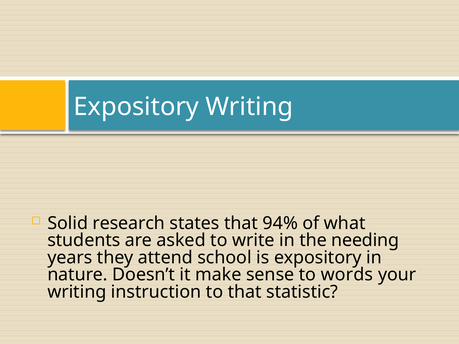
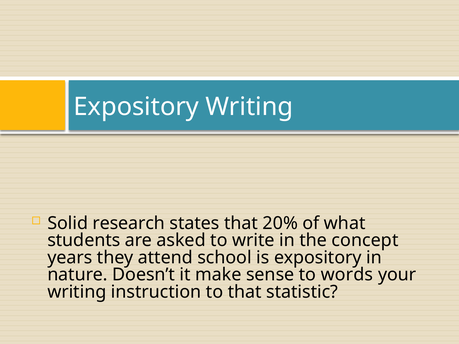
94%: 94% -> 20% (280, 223)
needing: needing -> concept (365, 241)
